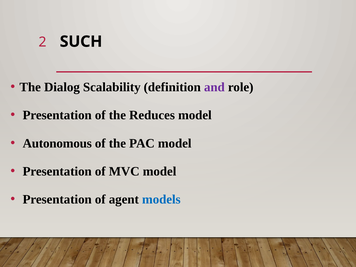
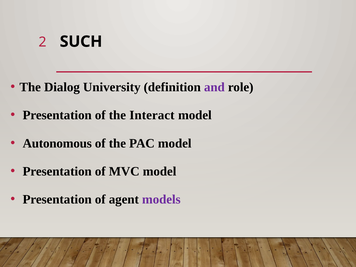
Scalability: Scalability -> University (112, 87)
Reduces: Reduces -> Interact (152, 115)
models colour: blue -> purple (161, 199)
